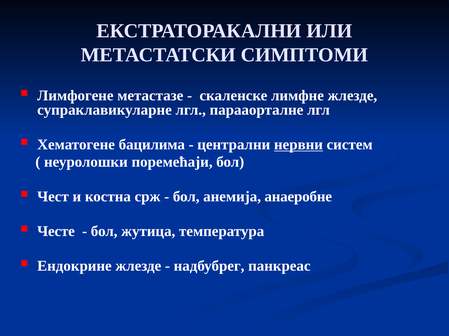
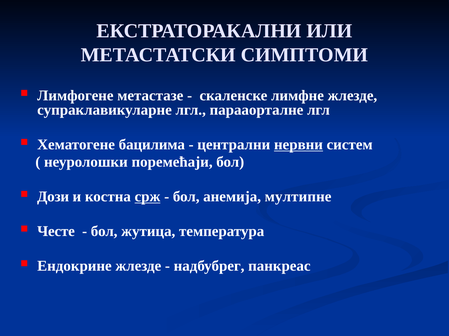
Чест: Чест -> Дози (53, 197)
срж underline: none -> present (148, 197)
анаеробне: анаеробне -> мултипне (298, 197)
